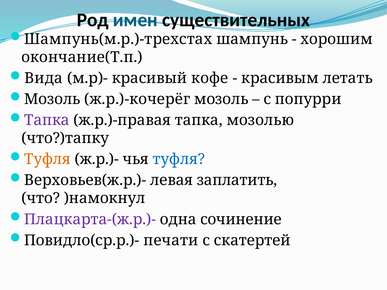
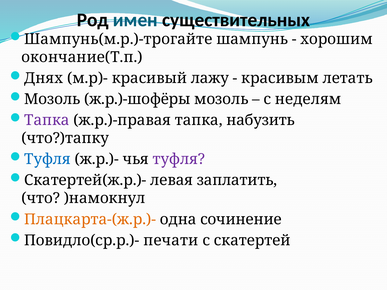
Шампунь(м.р.)-трехстах: Шампунь(м.р.)-трехстах -> Шампунь(м.р.)-трогайте (118, 39)
Вида: Вида -> Днях (44, 78)
кофе: кофе -> лажу (210, 78)
ж.р.)-кочерёг: ж.р.)-кочерёг -> ж.р.)-шофёры (137, 99)
попурри: попурри -> неделям (308, 99)
мозолью: мозолью -> набузить (261, 120)
Туфля colour: orange -> blue (47, 159)
туфля colour: blue -> purple (179, 159)
Верховьев(ж.р.)-: Верховьев(ж.р.)- -> Скатертей(ж.р.)- (85, 180)
Плацкарта-(ж.р.)- colour: purple -> orange (90, 219)
